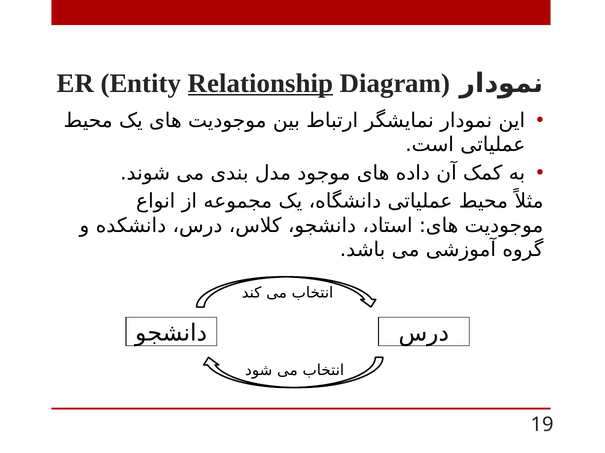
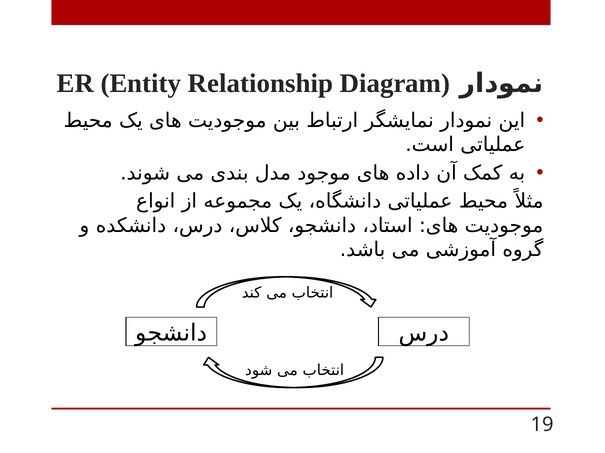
Relationship underline: present -> none (260, 84)
